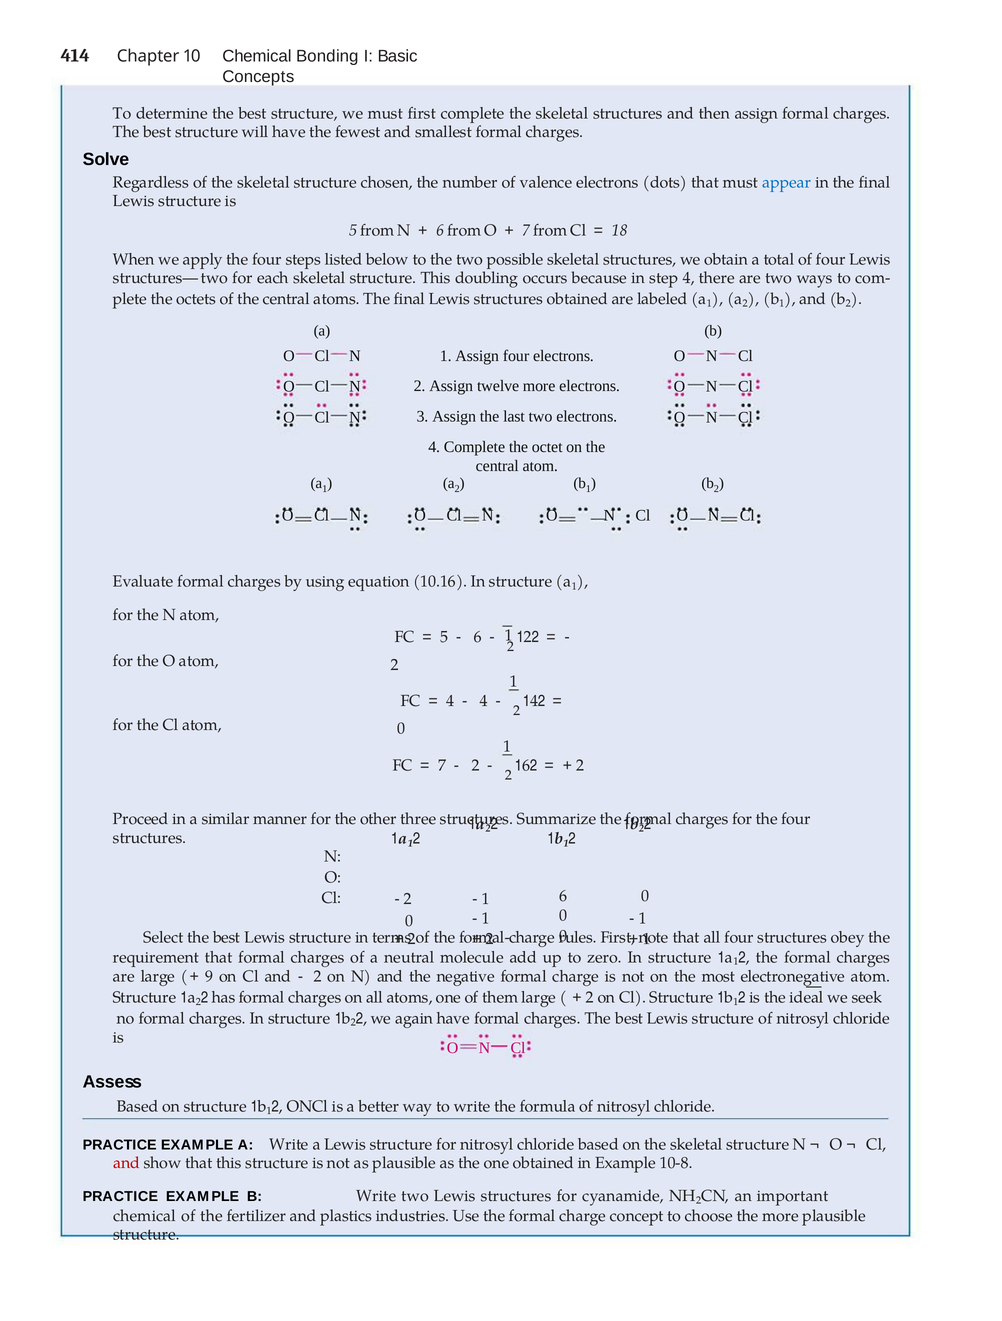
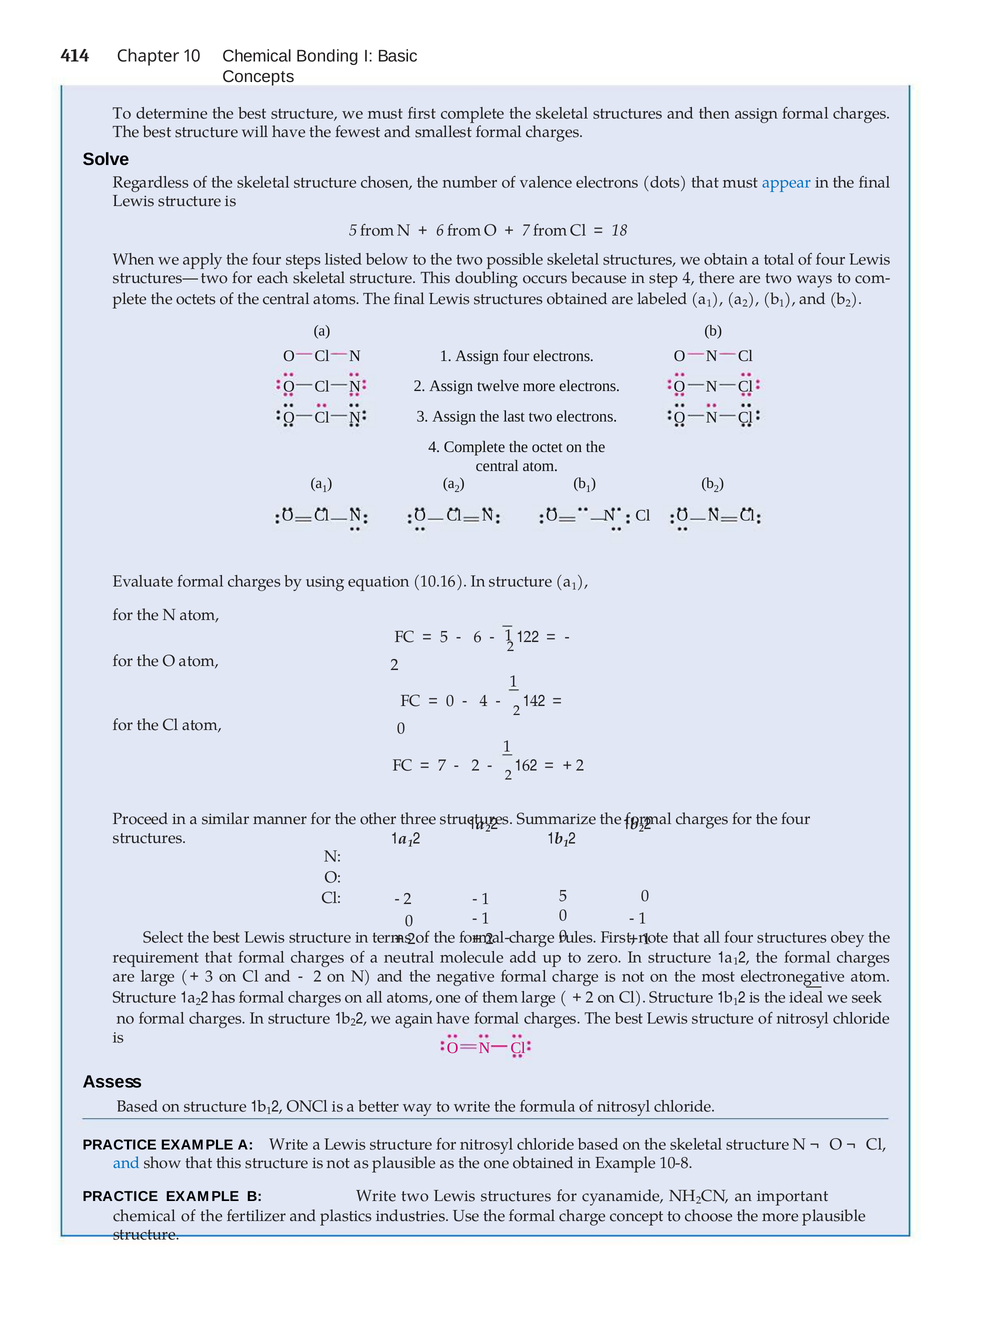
4: 4 -> 0 (450, 701)
1 6: 6 -> 5 (563, 896)
9: 9 -> 3 (209, 976)
and colour: red -> blue (127, 1163)
